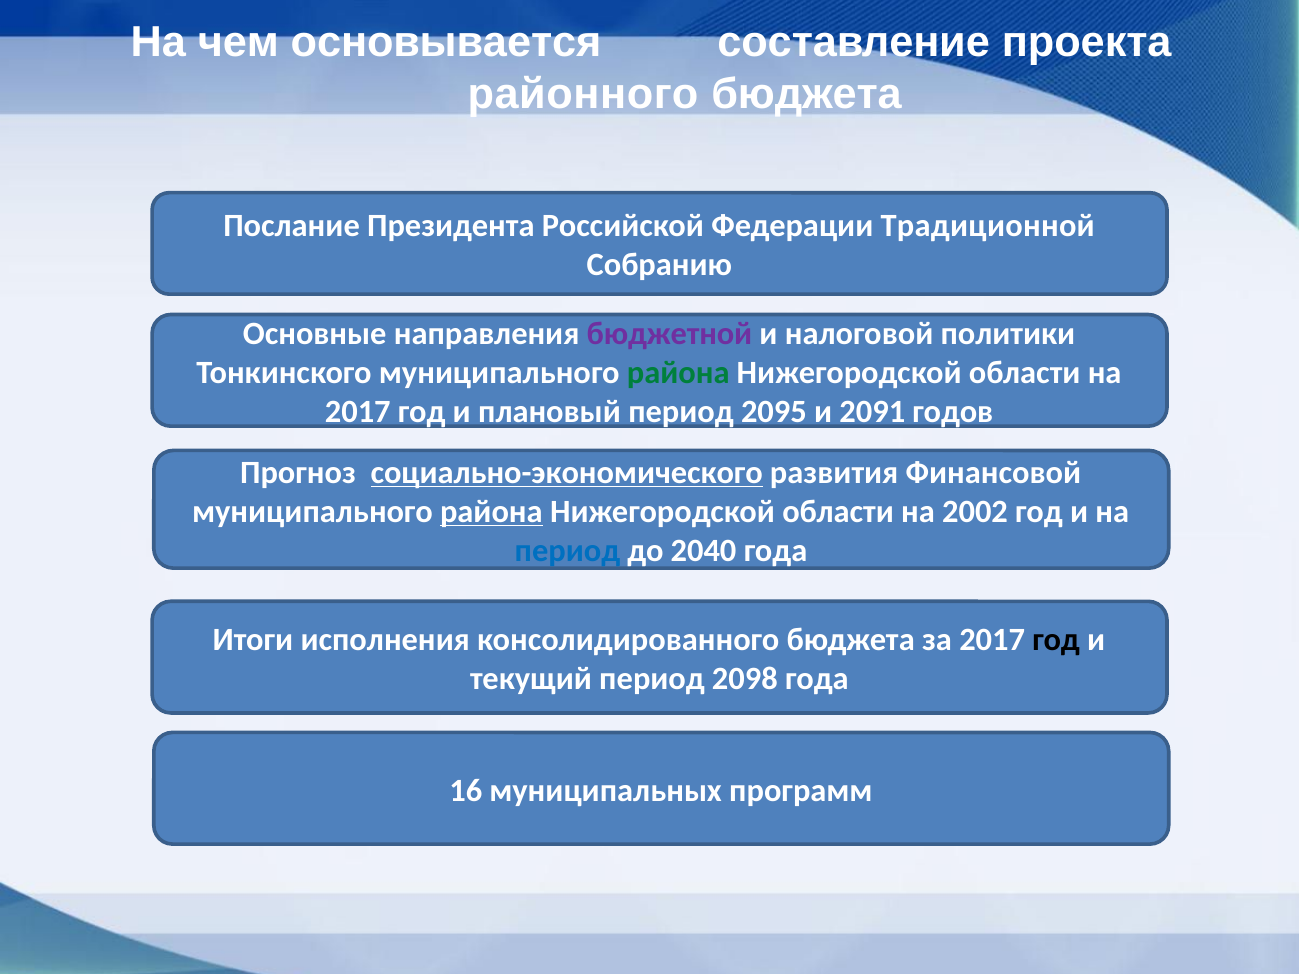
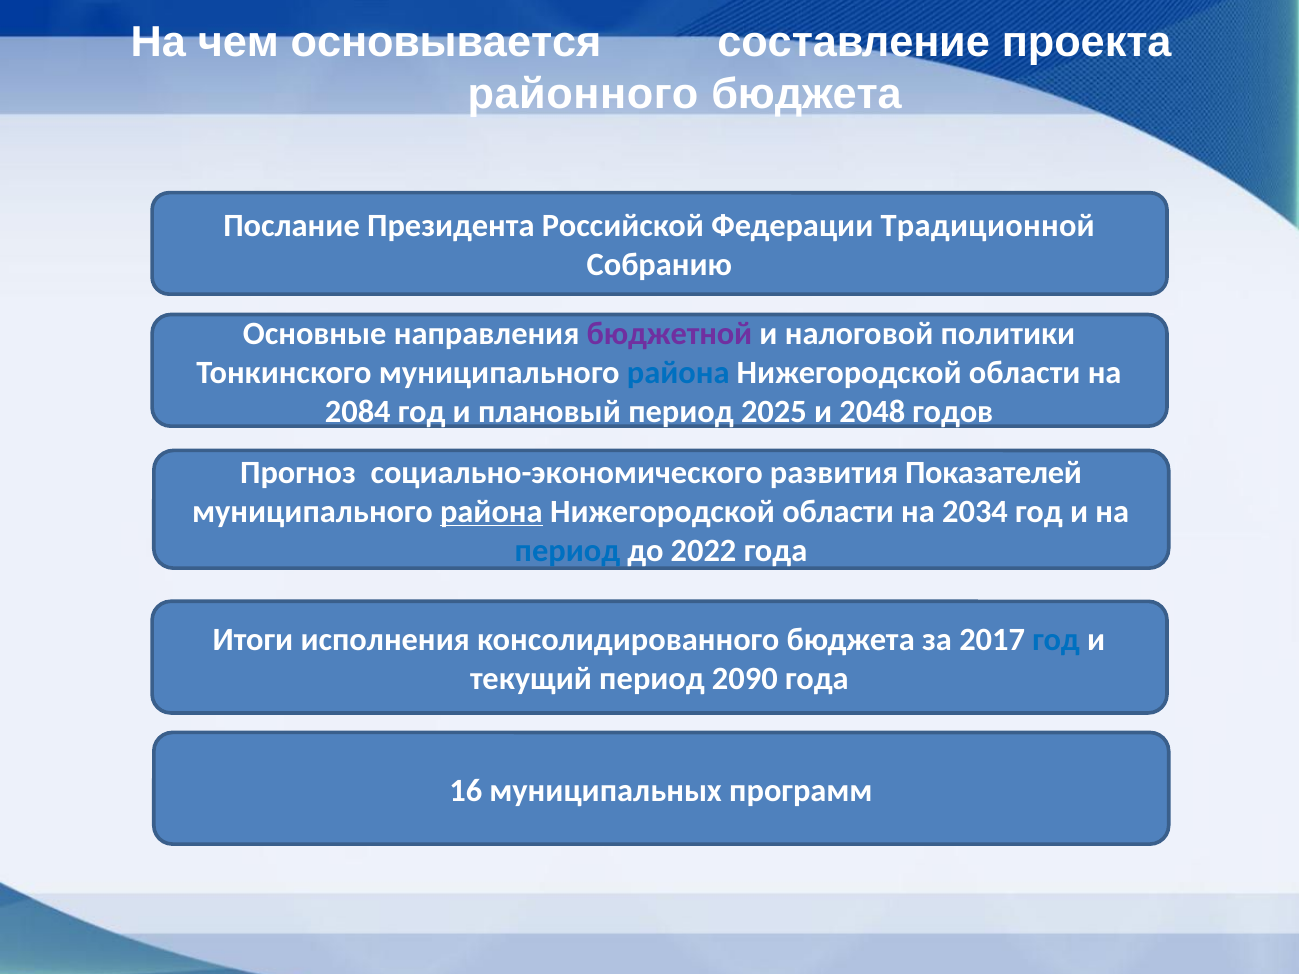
района colour: green -> blue (678, 373)
2017: 2017 -> 2084 (358, 412)
2095: 2095 -> 2025 (774, 412)
2091: 2091 -> 2048 (872, 412)
социально-экономического underline: present -> none (567, 473)
Финансовой: Финансовой -> Показателей (994, 473)
2002: 2002 -> 2034 (975, 512)
2040: 2040 -> 2022 (704, 551)
год colour: black -> blue (1056, 640)
2098: 2098 -> 2090 (745, 679)
